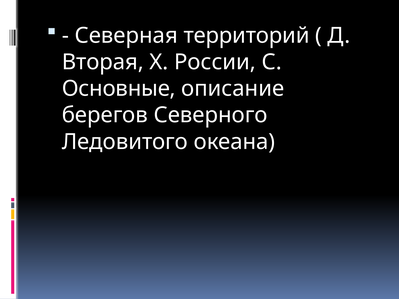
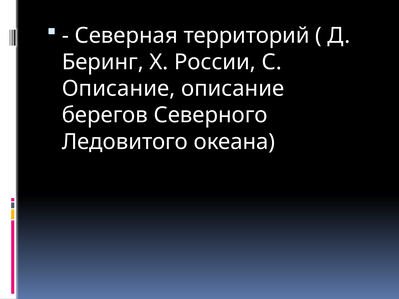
Вторая: Вторая -> Беринг (103, 62)
Основные: Основные -> Описание (119, 89)
